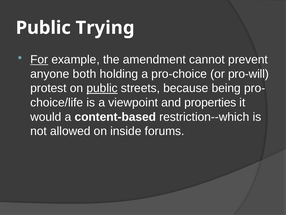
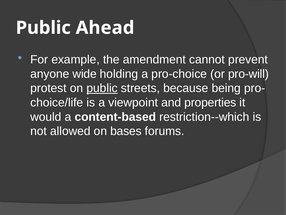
Trying: Trying -> Ahead (105, 28)
For underline: present -> none (39, 59)
both: both -> wide (85, 74)
inside: inside -> bases (126, 131)
